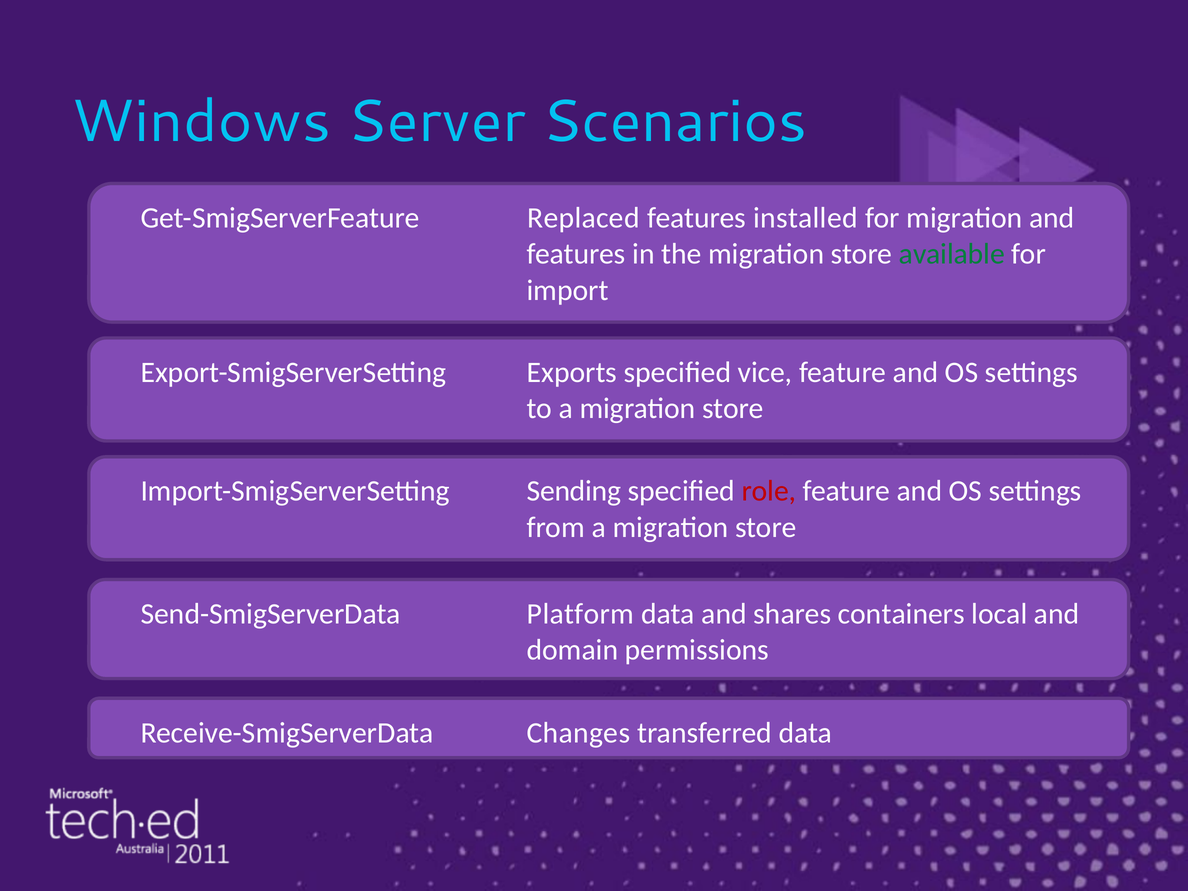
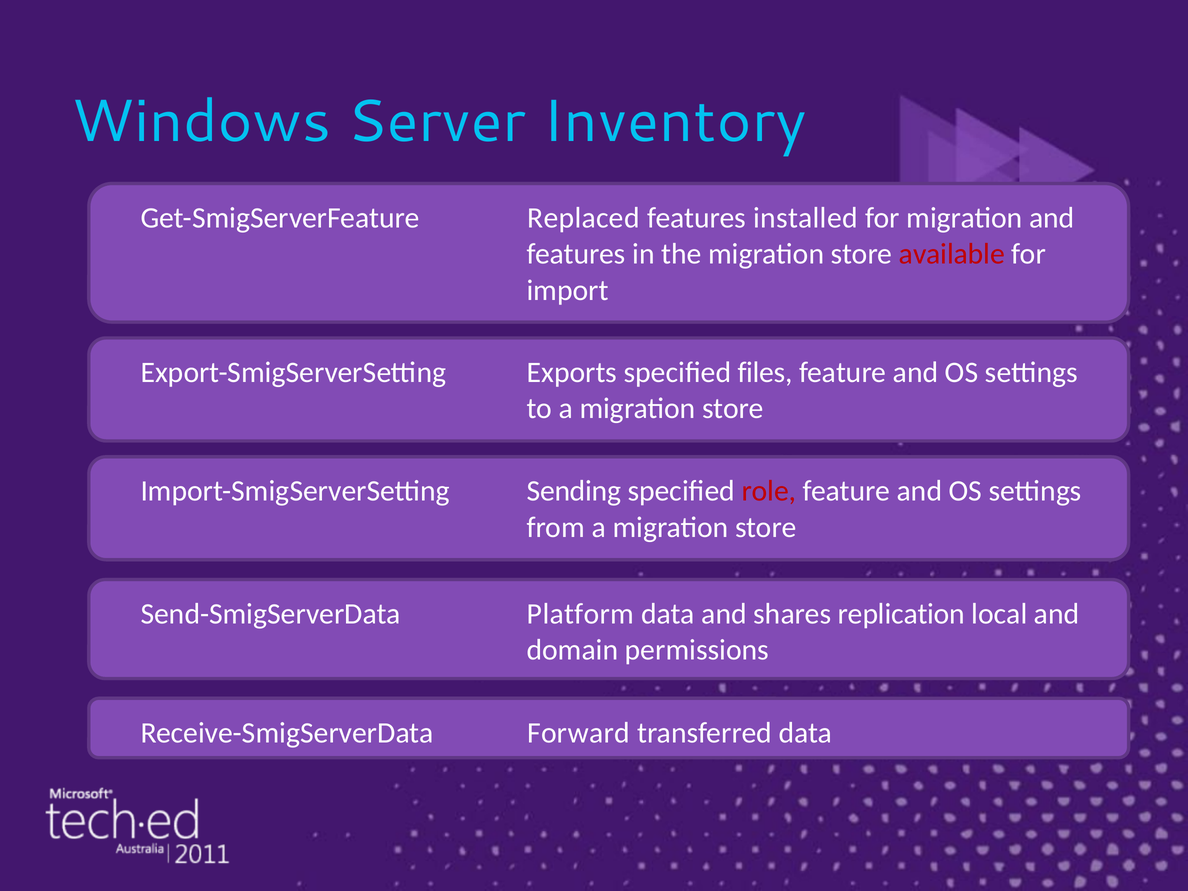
Scenarios: Scenarios -> Inventory (674, 122)
available colour: green -> red (952, 254)
vice: vice -> files (765, 372)
containers: containers -> replication (901, 614)
Changes: Changes -> Forward (578, 733)
